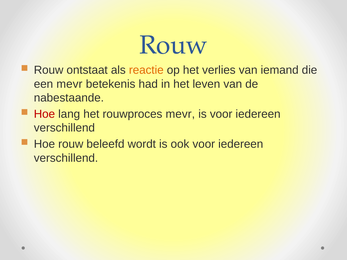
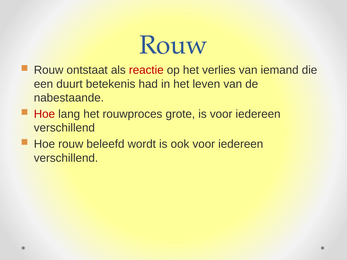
reactie colour: orange -> red (146, 70)
een mevr: mevr -> duurt (69, 84)
rouwproces mevr: mevr -> grote (180, 114)
